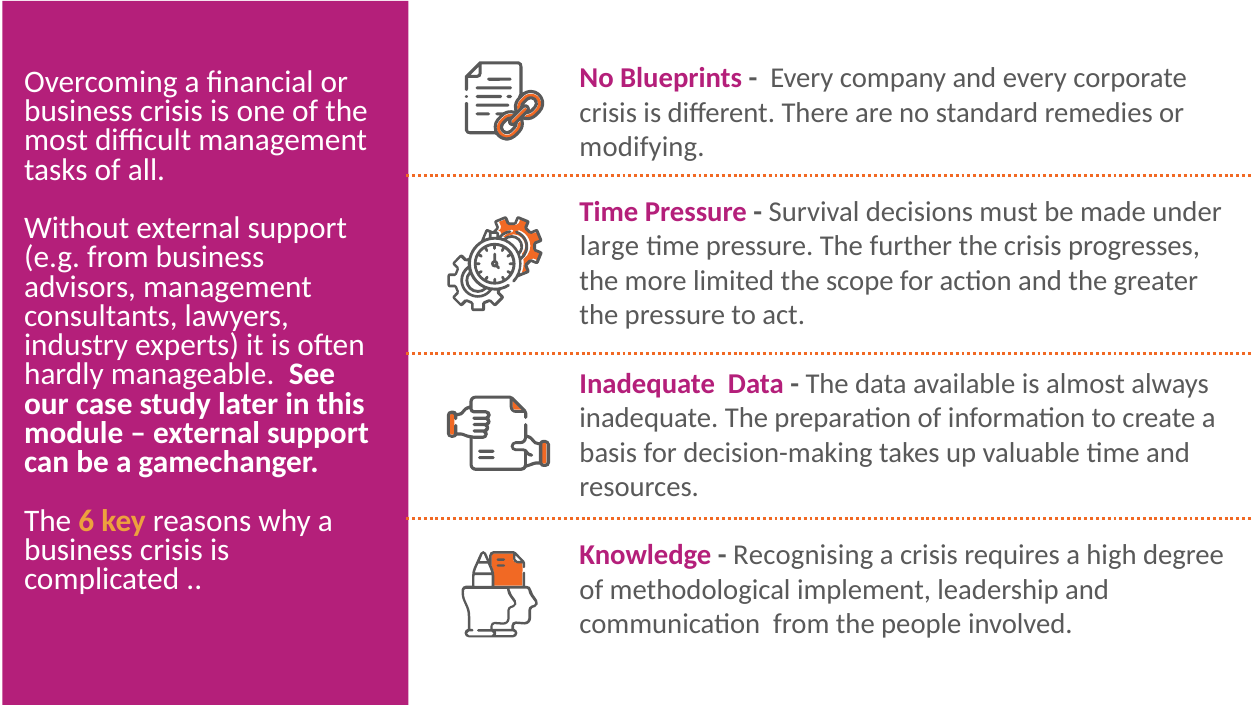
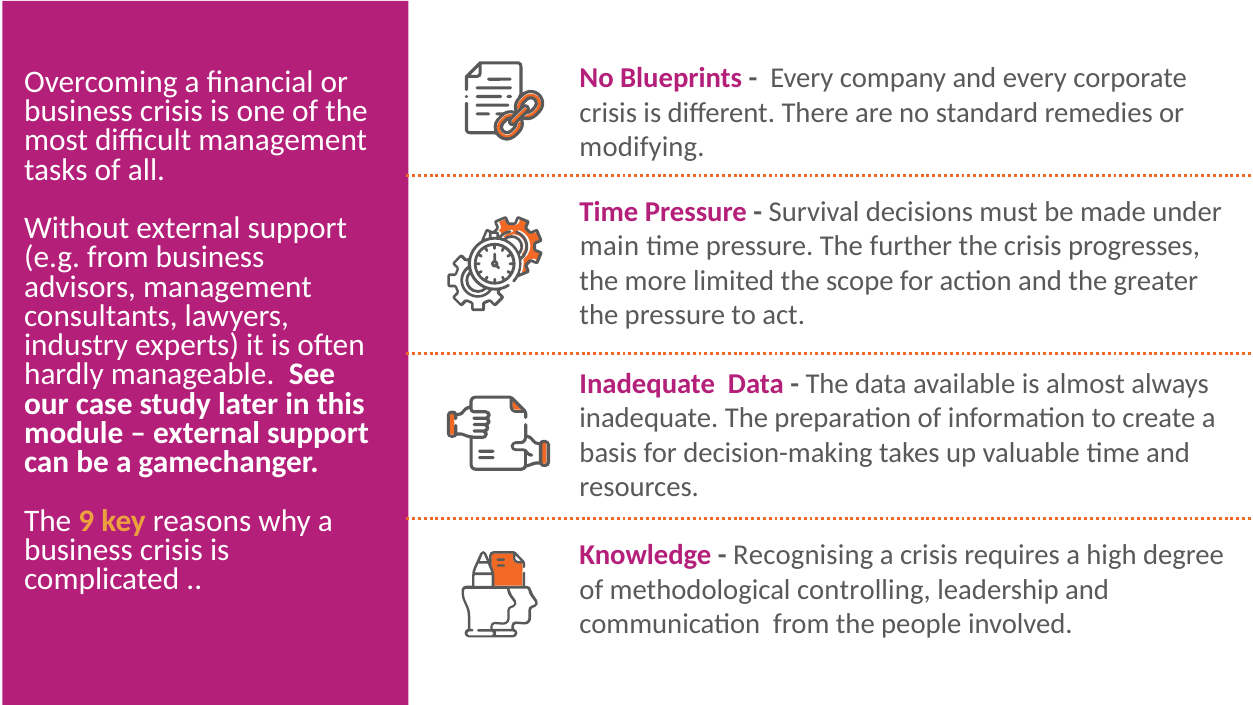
large: large -> main (610, 246)
6: 6 -> 9 (86, 521)
implement: implement -> controlling (864, 590)
